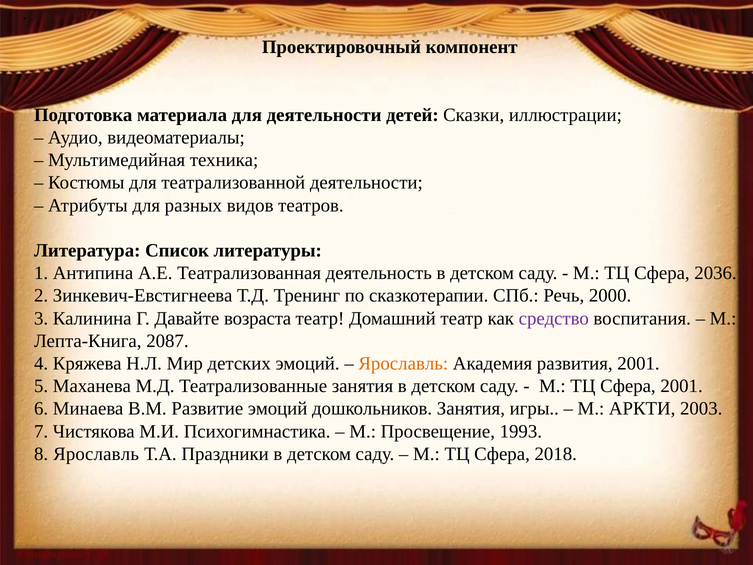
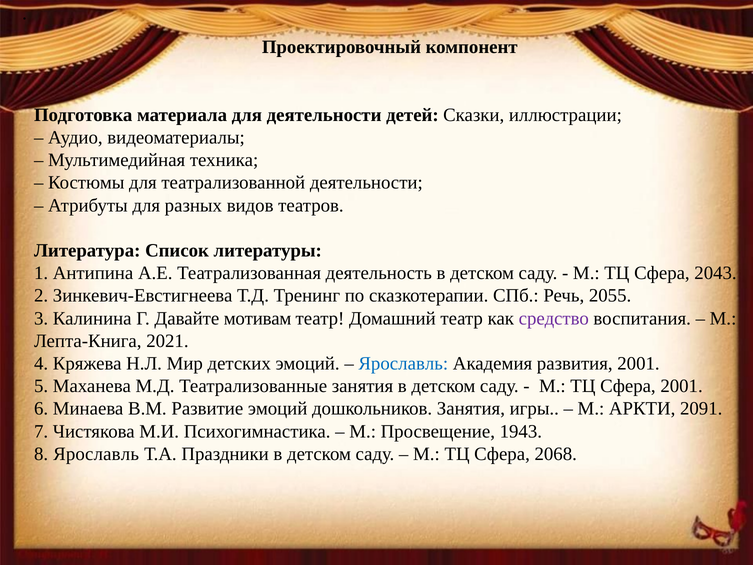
2036: 2036 -> 2043 (716, 273)
2000: 2000 -> 2055 (610, 296)
возраста: возраста -> мотивам (258, 318)
2087: 2087 -> 2021 (167, 341)
Ярославль colour: orange -> blue (403, 363)
2003: 2003 -> 2091 (701, 409)
1993: 1993 -> 1943 (521, 431)
2018: 2018 -> 2068 (556, 454)
